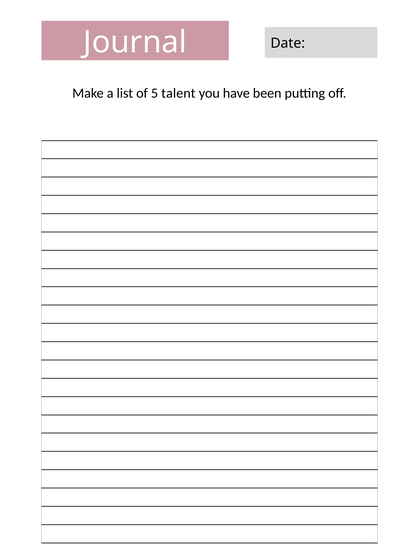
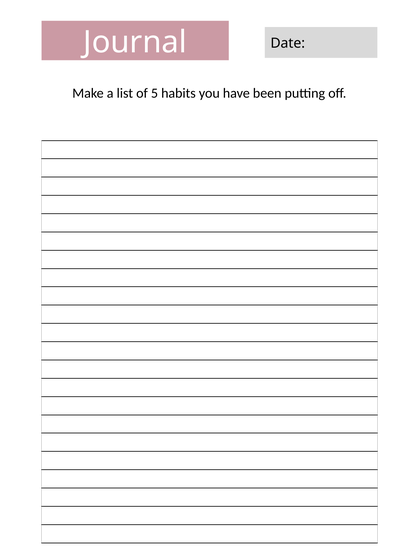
talent: talent -> habits (178, 93)
